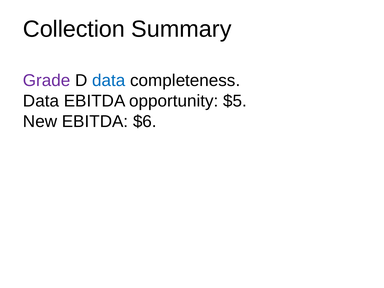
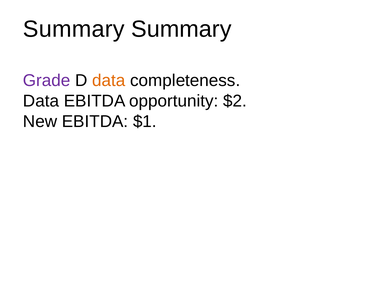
Collection: Collection -> Summary (74, 29)
data colour: blue -> orange (109, 81)
$5: $5 -> $2 (235, 101)
$6: $6 -> $1 (145, 121)
